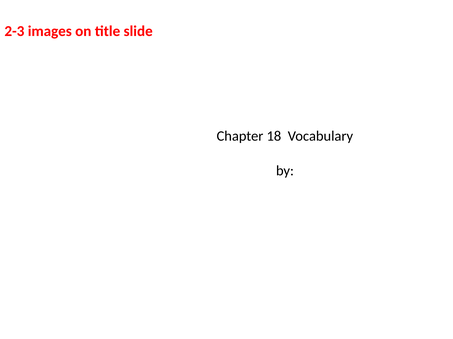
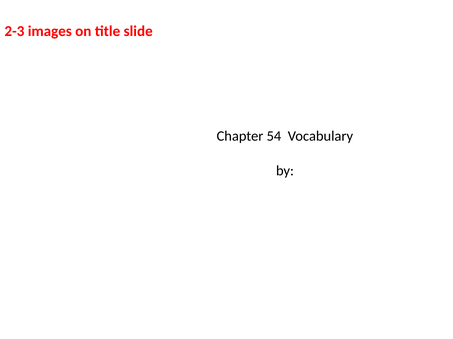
18: 18 -> 54 (274, 137)
